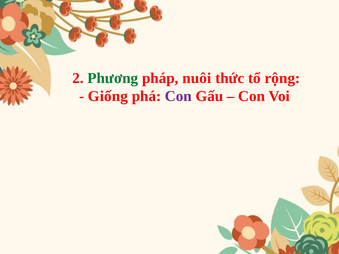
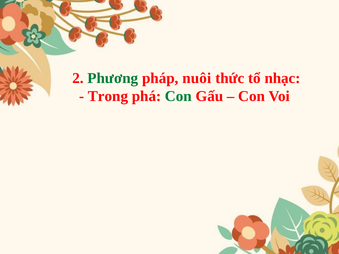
rộng: rộng -> nhạc (282, 78)
Giống: Giống -> Trong (108, 96)
Con colour: purple -> green (178, 96)
